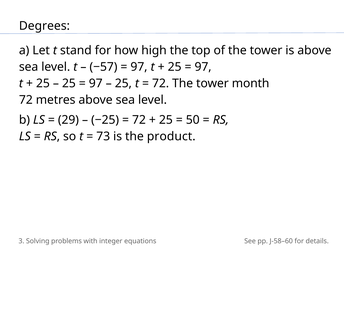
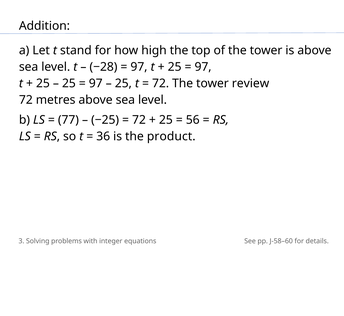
Degrees: Degrees -> Addition (44, 26)
−57: −57 -> −28 (103, 67)
month: month -> review (251, 83)
29: 29 -> 77 (68, 120)
50: 50 -> 56 (193, 120)
73: 73 -> 36 (103, 136)
